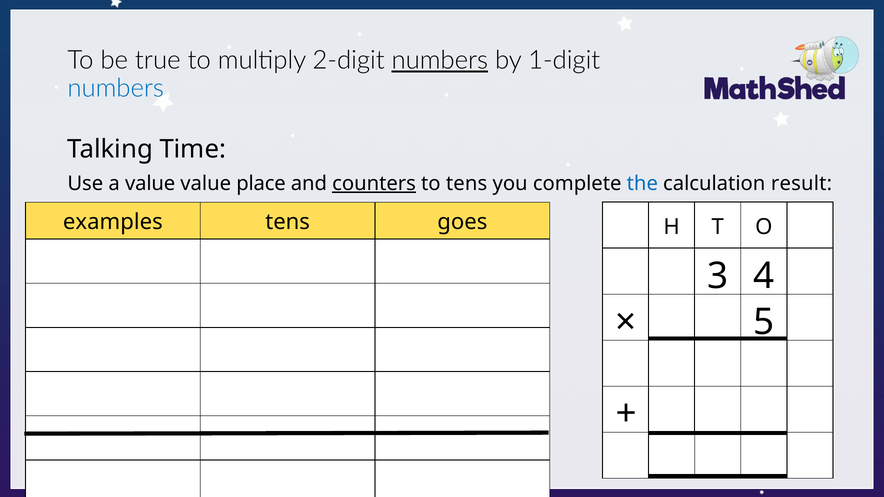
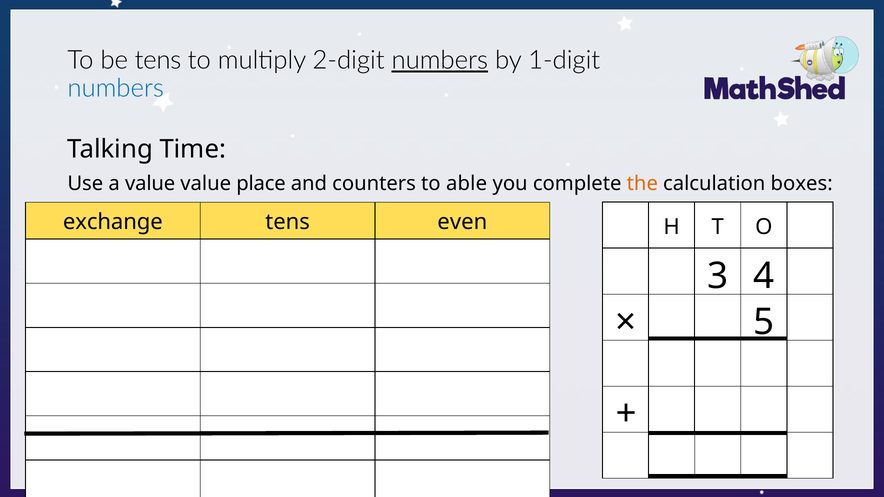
be true: true -> tens (158, 60)
counters underline: present -> none (374, 184)
to tens: tens -> able (467, 184)
the colour: blue -> orange (642, 184)
result: result -> boxes (802, 184)
examples: examples -> exchange (113, 222)
goes: goes -> even (462, 222)
